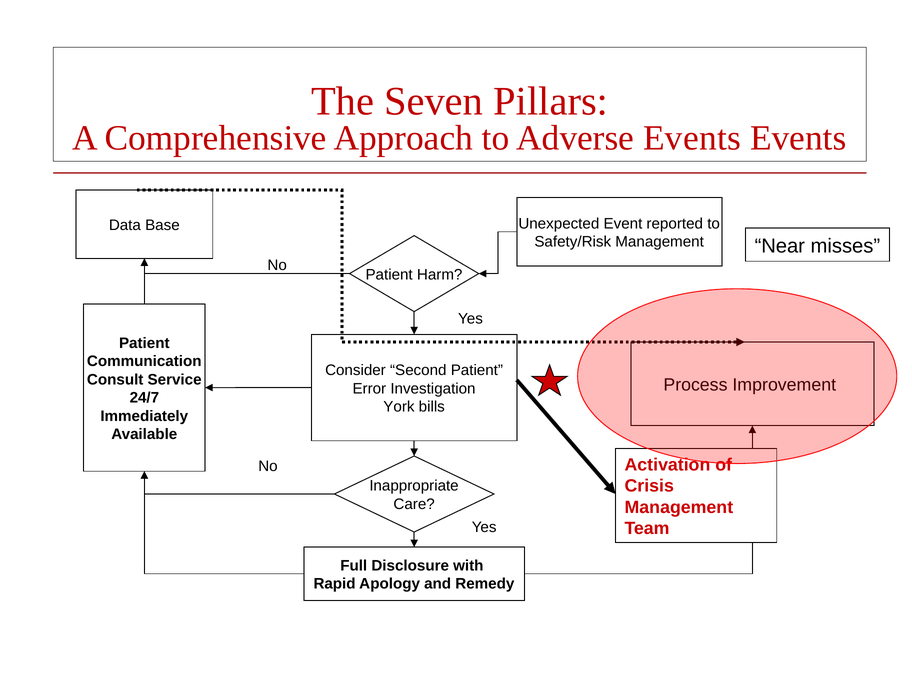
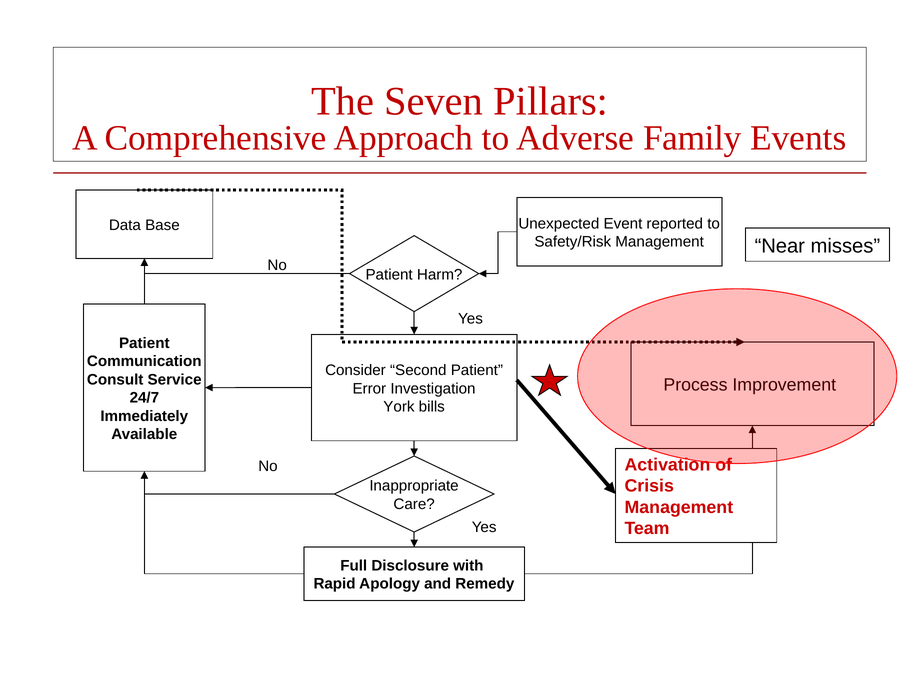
Adverse Events: Events -> Family (692, 138)
